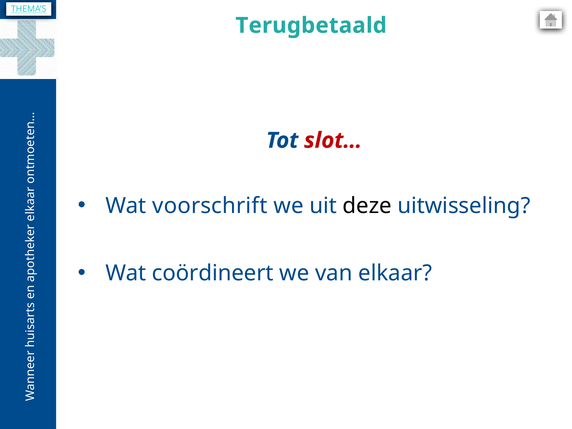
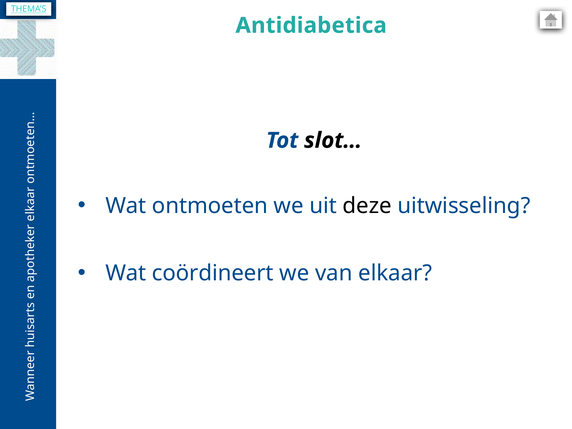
Terugbetaald: Terugbetaald -> Antidiabetica (311, 25)
slot… colour: red -> black (333, 140)
voorschrift: voorschrift -> ontmoeten (210, 206)
